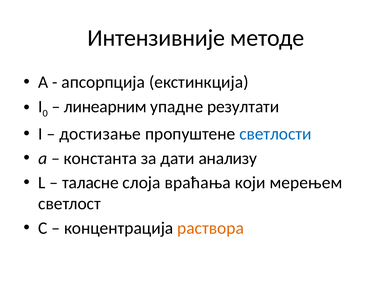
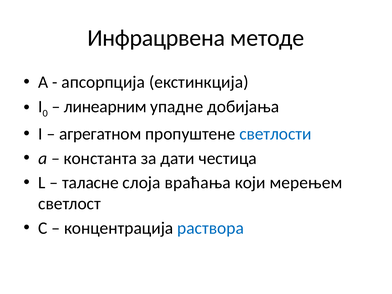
Интензивније: Интензивније -> Инфрацрвена (156, 38)
резултати: резултати -> добијања (243, 107)
достизање: достизање -> агрегатном (100, 134)
анализу: анализу -> честица (228, 158)
раствора colour: orange -> blue (211, 228)
